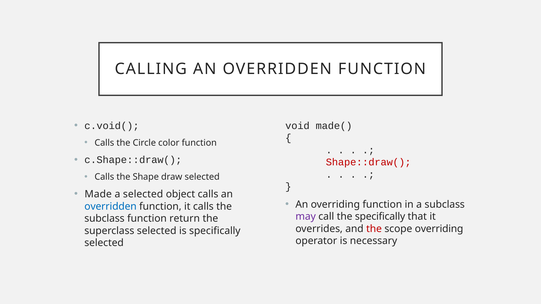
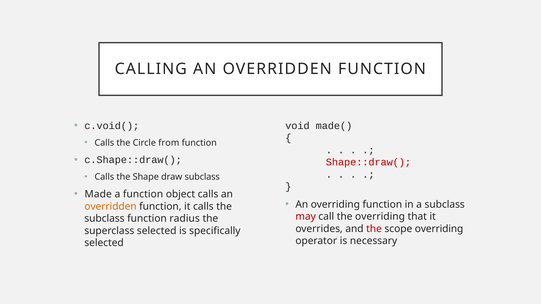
color: color -> from (169, 143)
draw selected: selected -> subclass (202, 177)
a selected: selected -> function (143, 194)
overridden colour: blue -> orange (111, 207)
may colour: purple -> red (306, 217)
the specifically: specifically -> overriding (380, 217)
return: return -> radius (185, 219)
